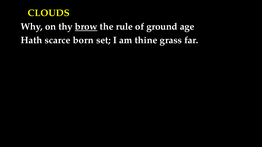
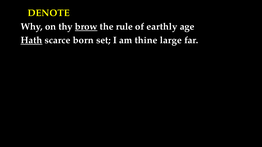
CLOUDS: CLOUDS -> DENOTE (49, 13)
ground: ground -> earthly (162, 27)
Hath underline: none -> present (31, 40)
grass: grass -> large (171, 40)
